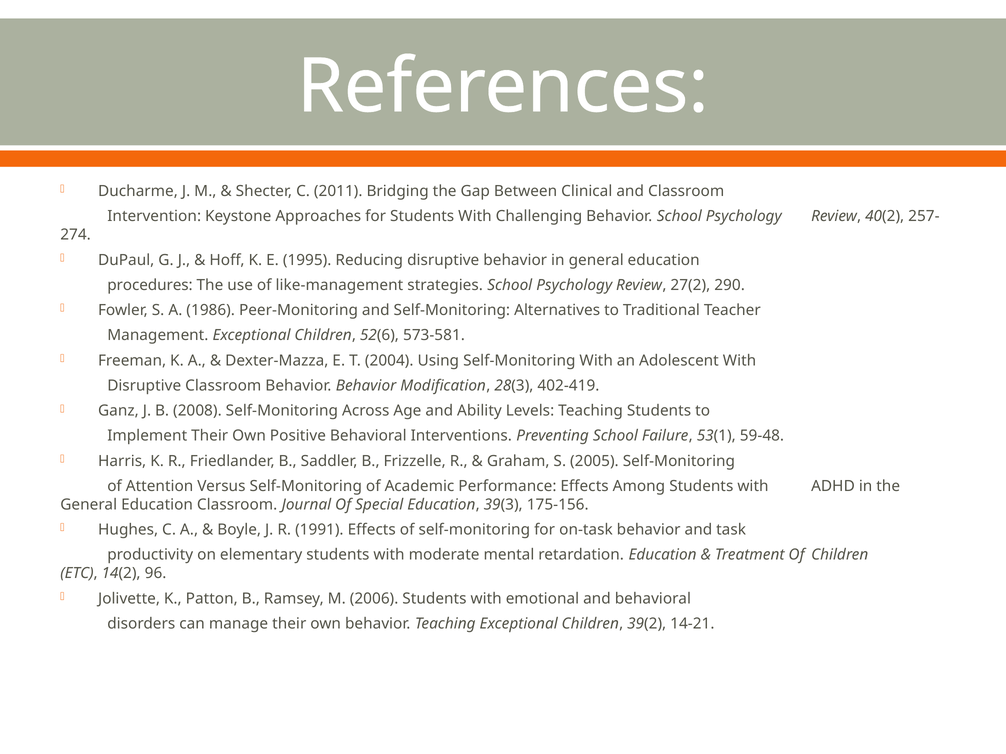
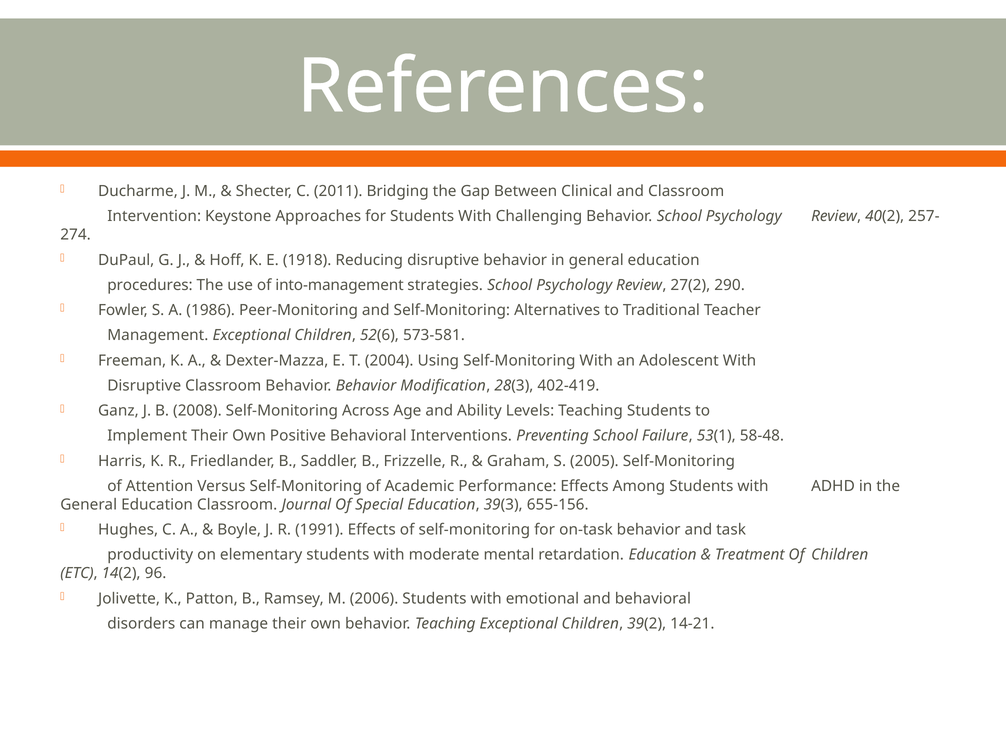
1995: 1995 -> 1918 (307, 260)
like-management: like-management -> into-management (340, 285)
59-48: 59-48 -> 58-48 (762, 436)
175-156: 175-156 -> 655-156 (558, 505)
